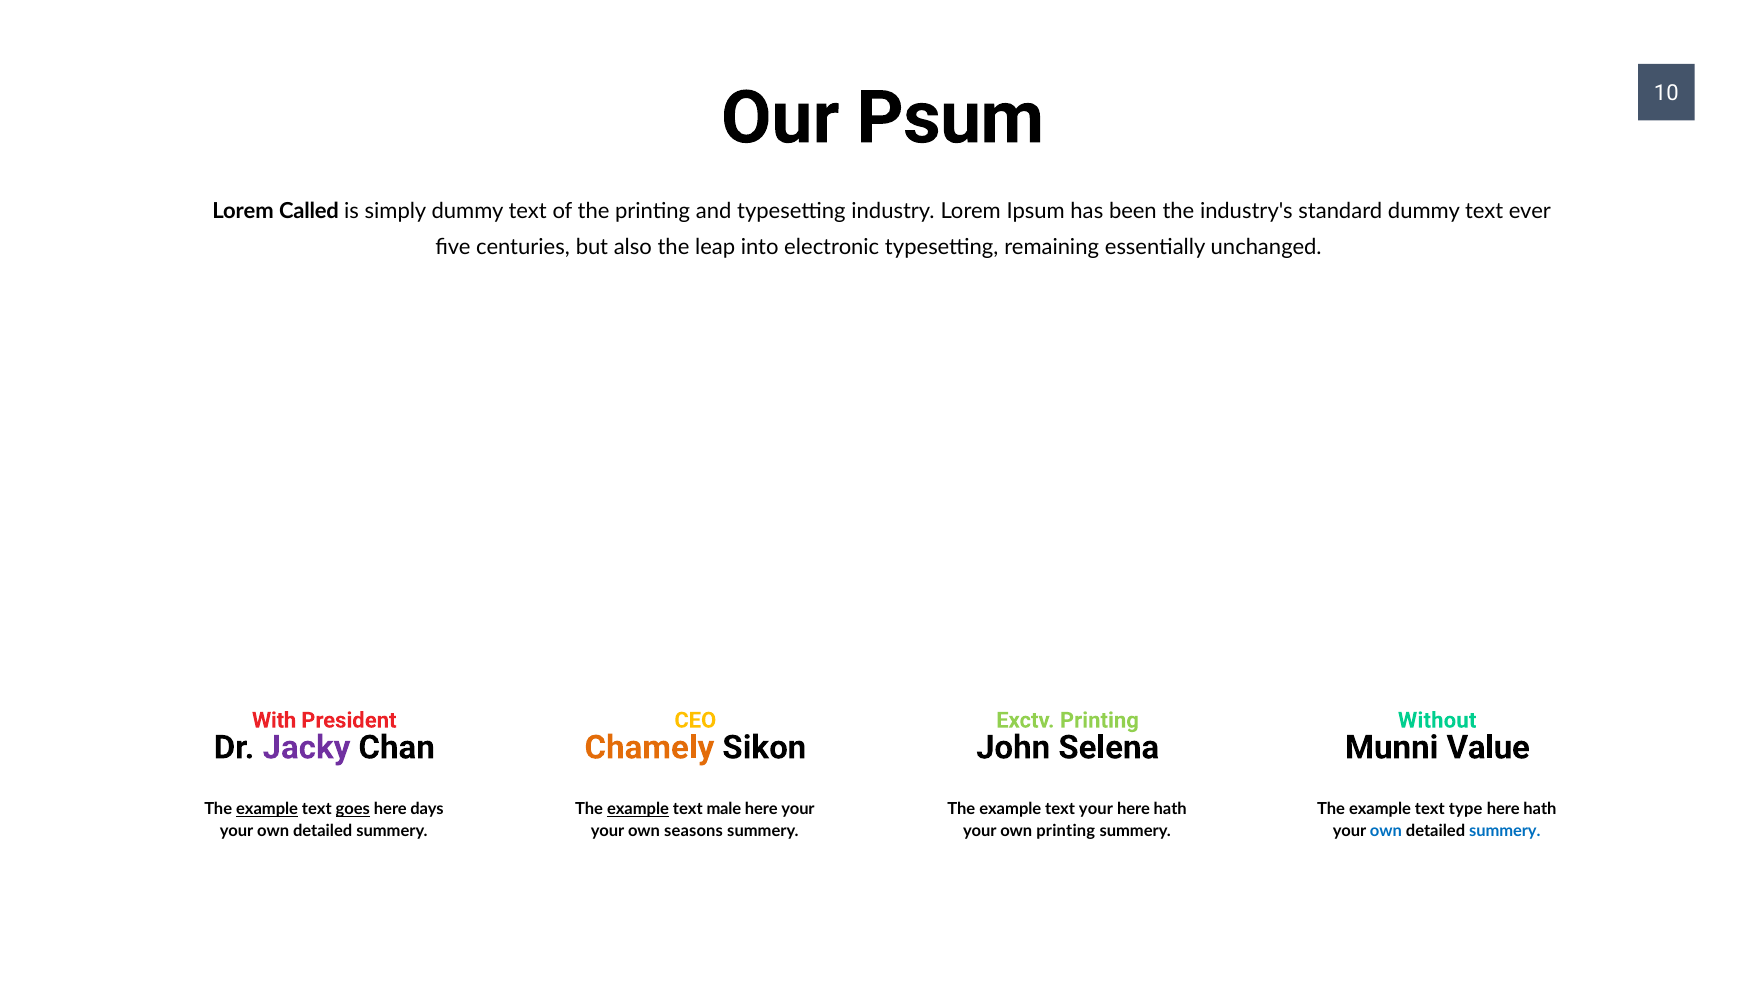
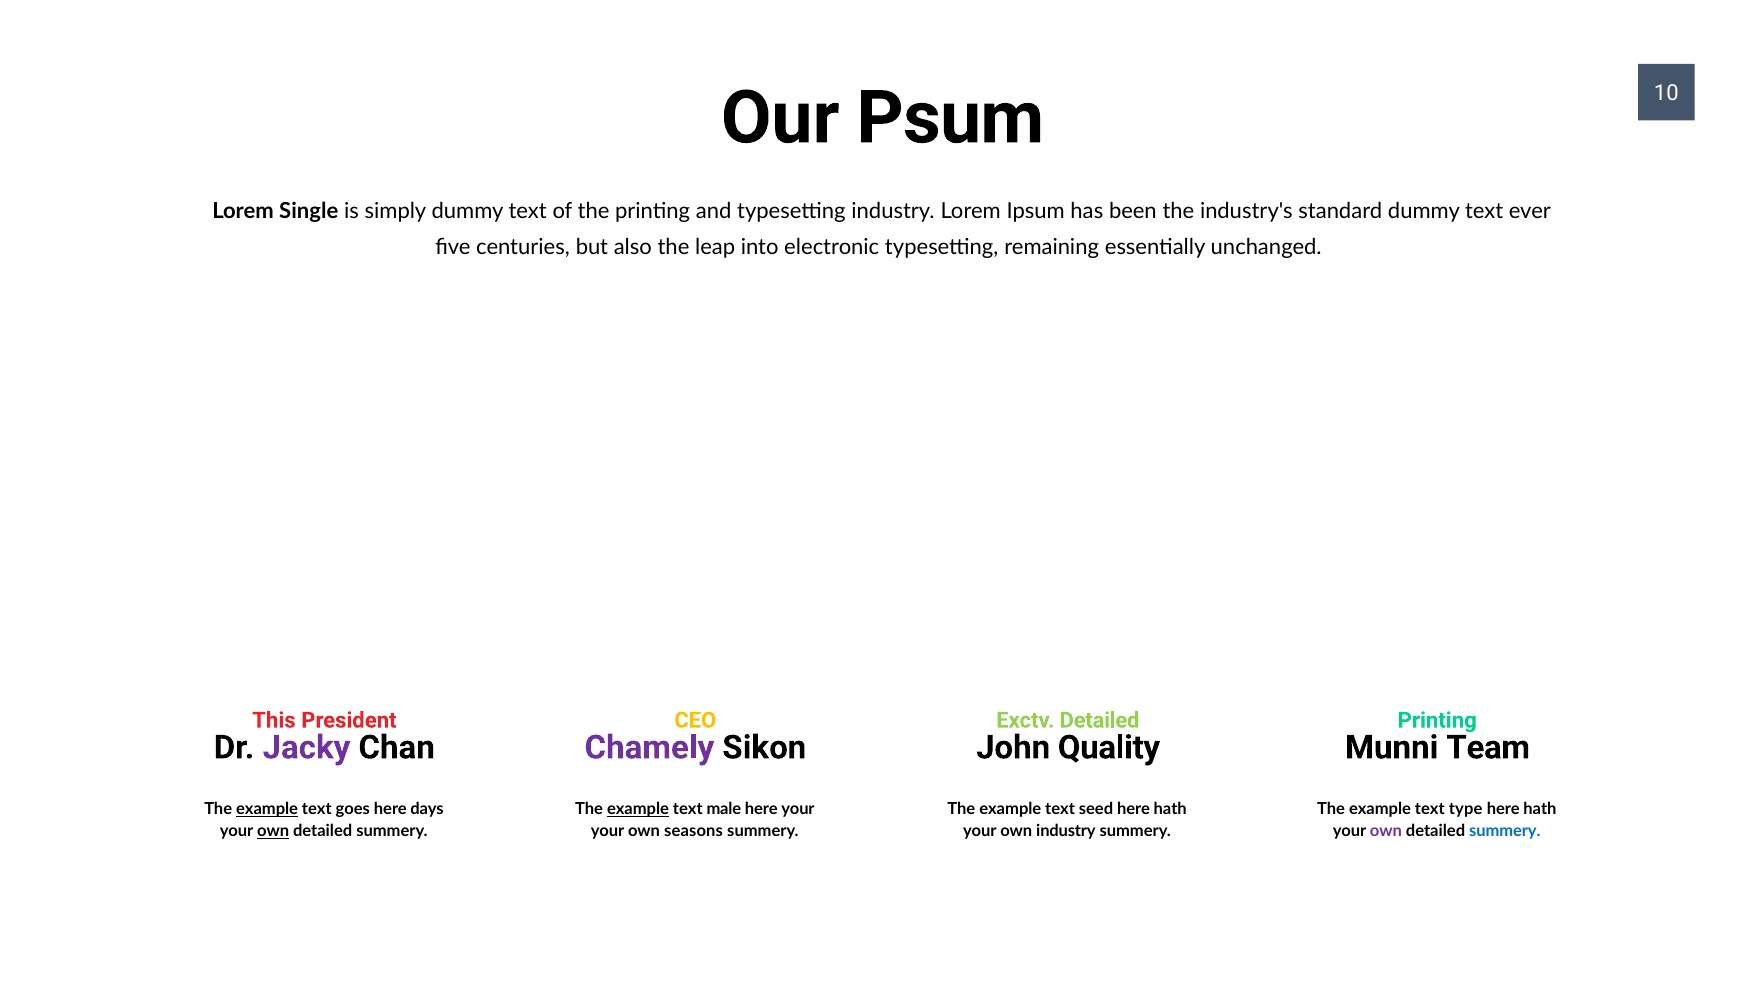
Called: Called -> Single (309, 211)
With: With -> This (274, 720)
Exctv Printing: Printing -> Detailed (1100, 720)
Without: Without -> Printing (1437, 720)
Chamely colour: orange -> purple (649, 747)
Selena: Selena -> Quality (1109, 747)
Value: Value -> Team (1488, 747)
goes underline: present -> none (353, 809)
text your: your -> seed (1096, 809)
own underline: none -> present (273, 831)
own printing: printing -> industry (1066, 831)
own colour: blue -> purple (1386, 831)
